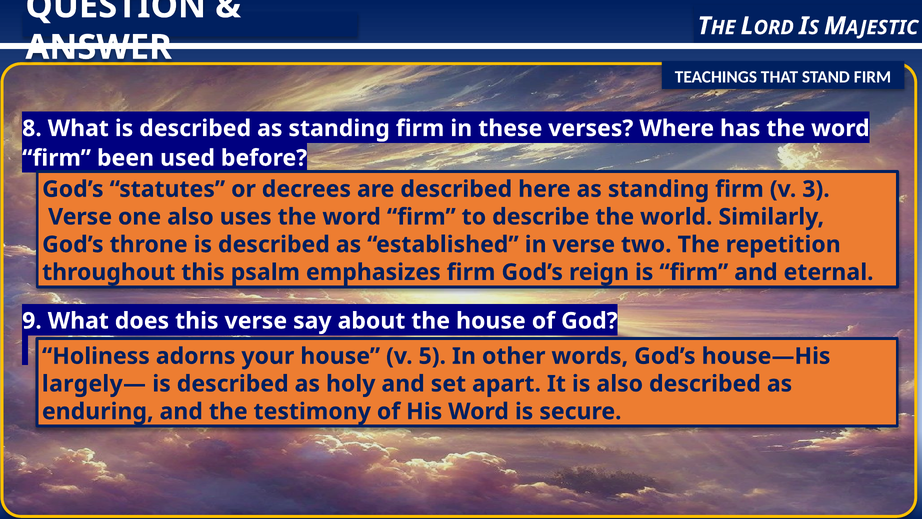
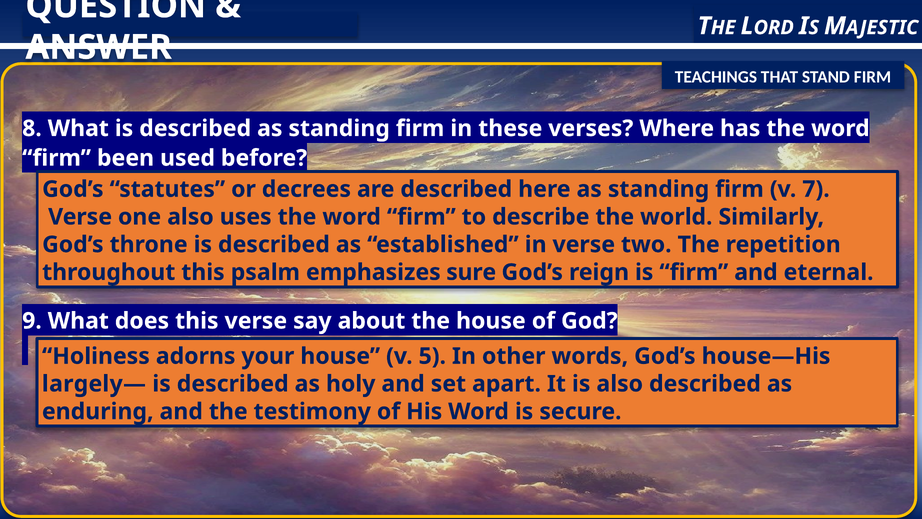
3: 3 -> 7 (816, 189)
emphasizes firm: firm -> sure (471, 272)
